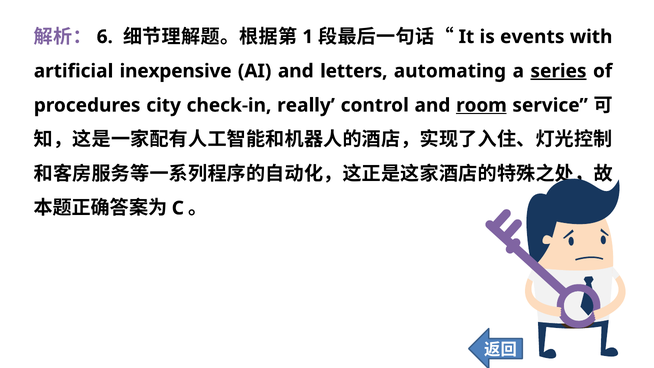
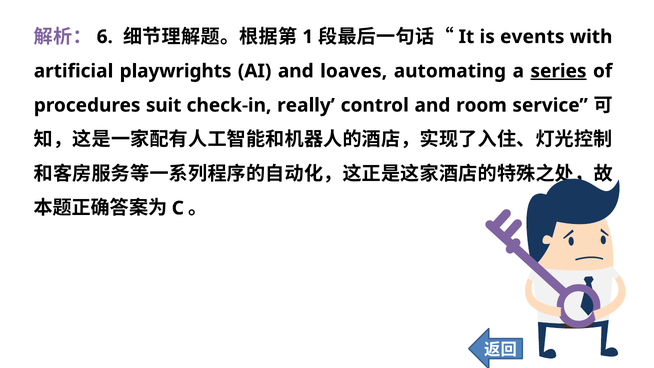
inexpensive: inexpensive -> playwrights (176, 71)
letters: letters -> loaves (354, 71)
city: city -> suit (164, 105)
room underline: present -> none (481, 105)
